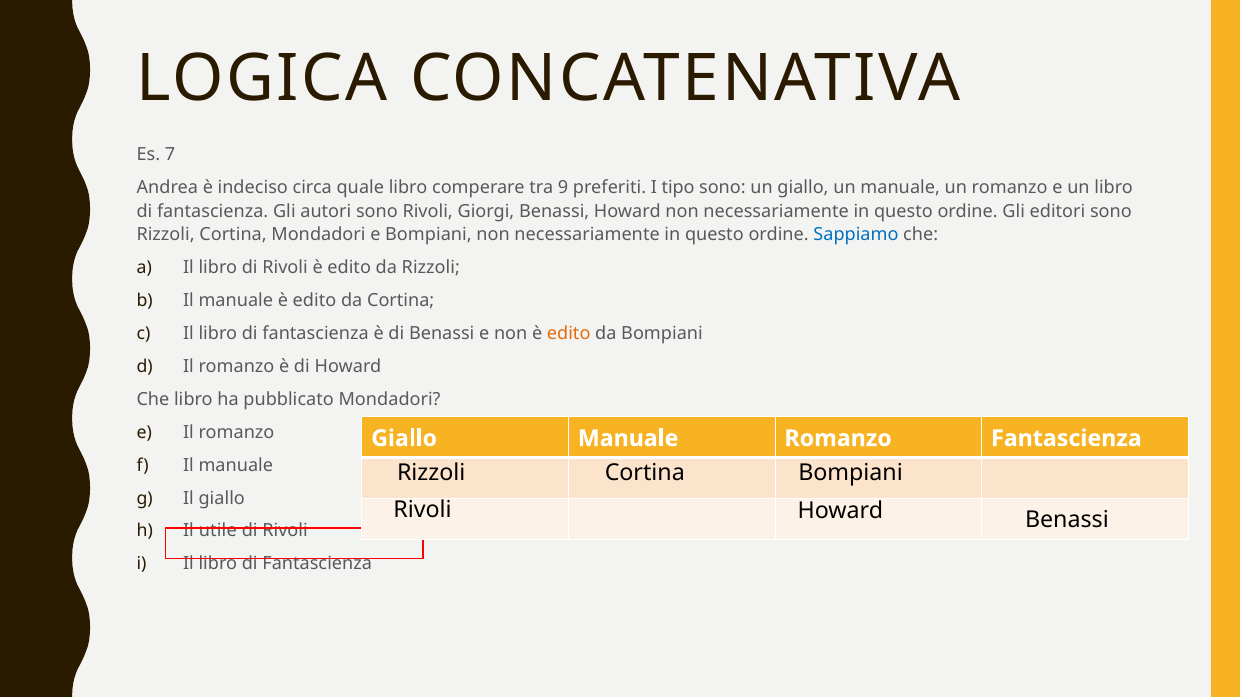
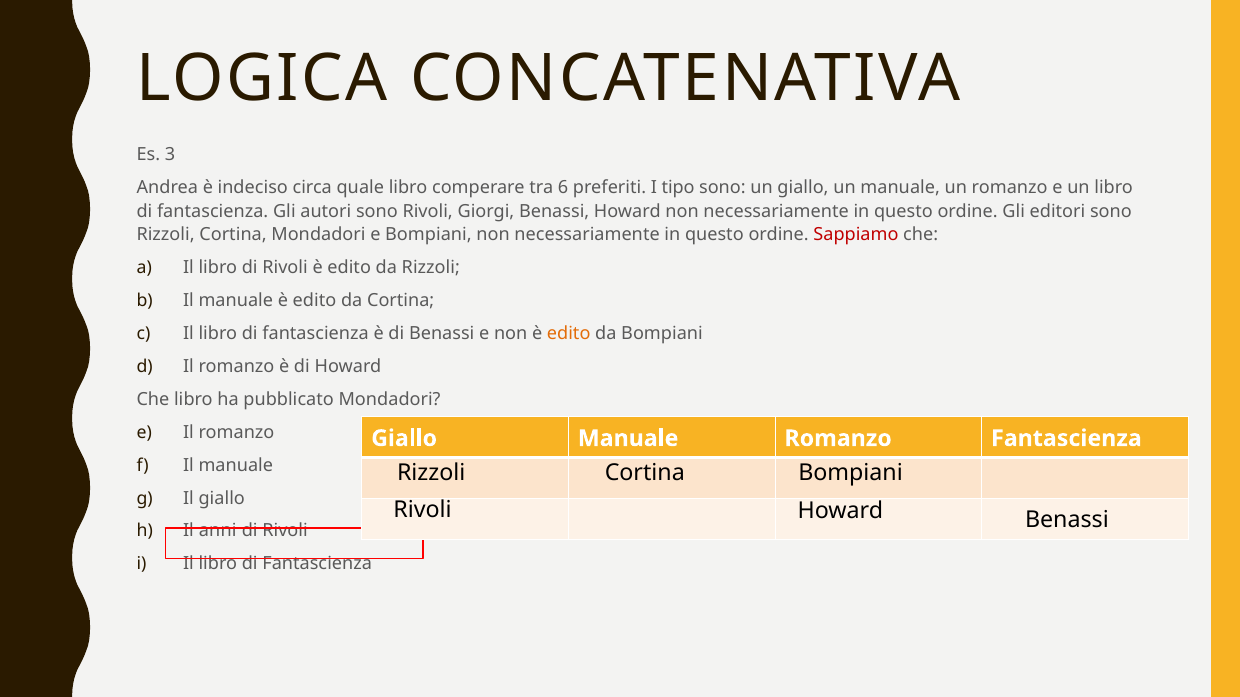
7: 7 -> 3 (170, 154)
9: 9 -> 6 (563, 187)
Sappiamo colour: blue -> red (856, 235)
utile: utile -> anni (218, 531)
